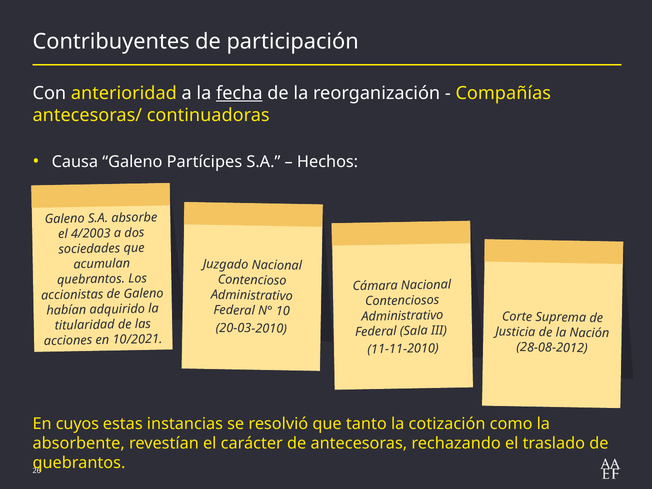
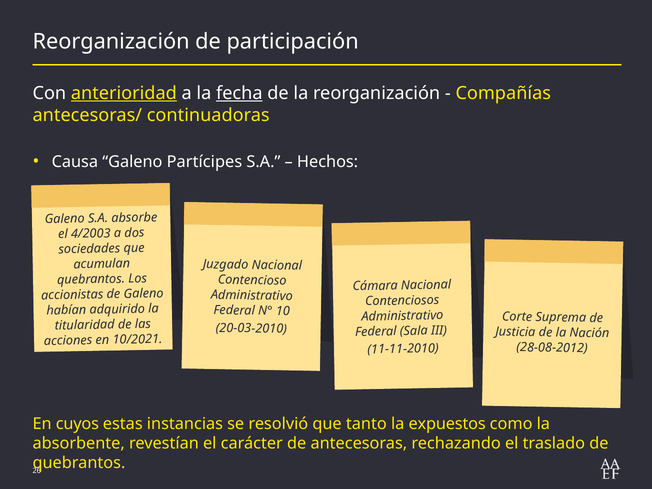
Contribuyentes: Contribuyentes -> Reorganización (111, 41)
anterioridad underline: none -> present (124, 93)
cotización: cotización -> expuestos (447, 424)
